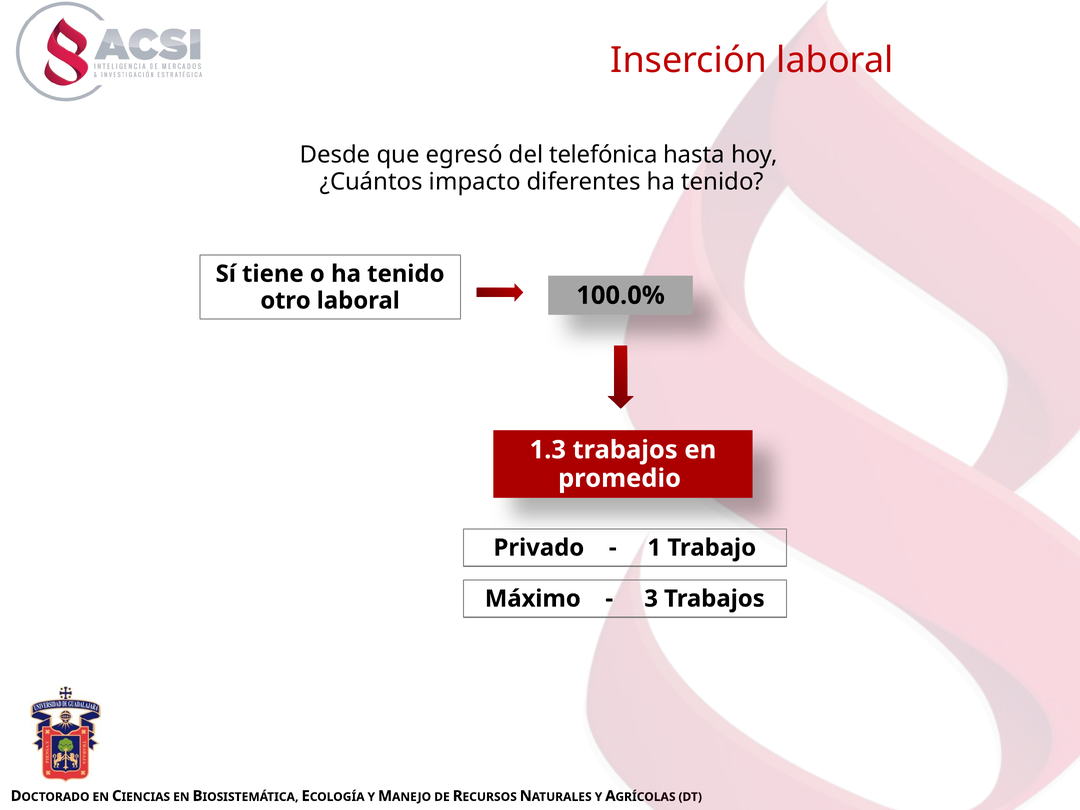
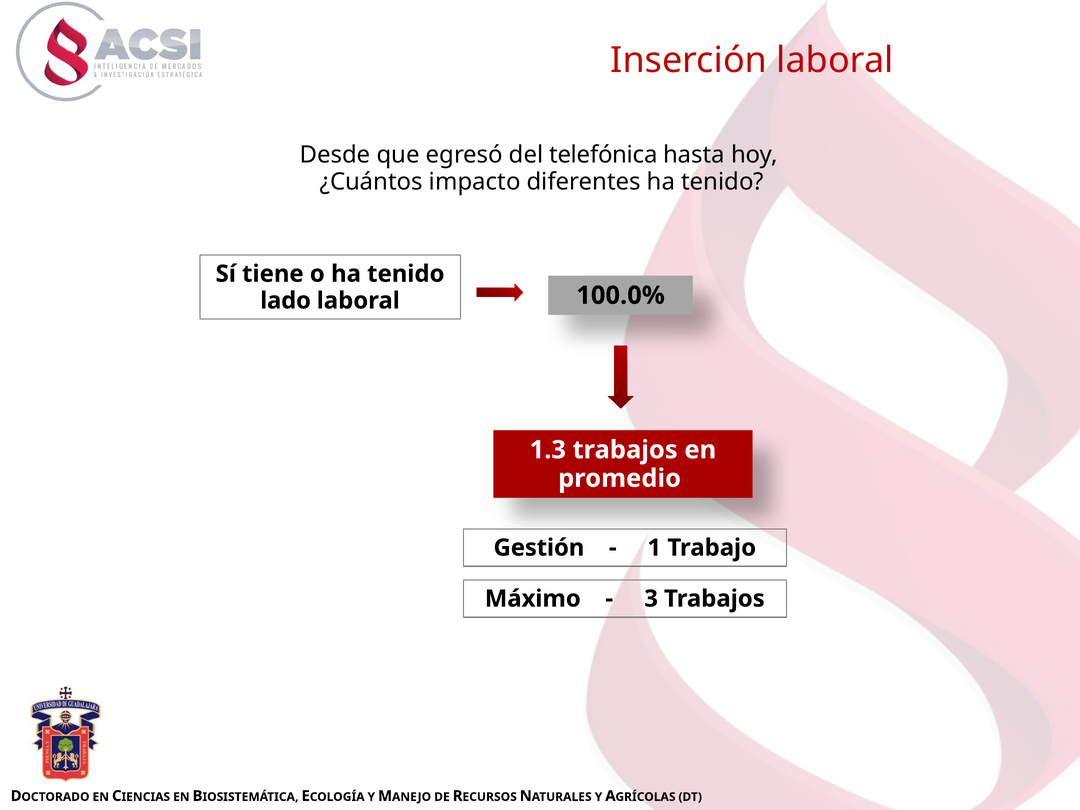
otro: otro -> lado (286, 301)
Privado: Privado -> Gestión (539, 548)
